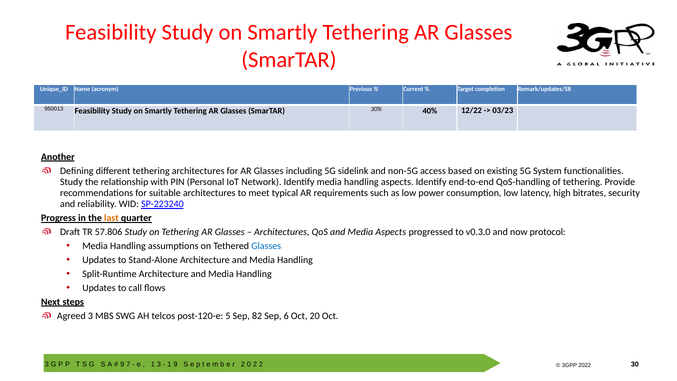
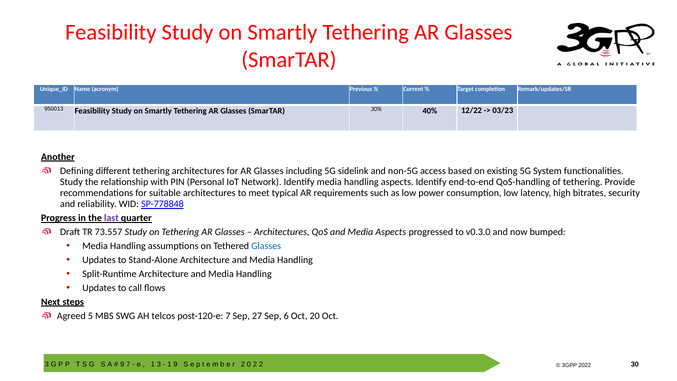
SP-223240: SP-223240 -> SP-778848 (162, 204)
last colour: orange -> purple (111, 218)
57.806: 57.806 -> 73.557 (109, 232)
protocol: protocol -> bumped (548, 232)
Agreed 3: 3 -> 5 (90, 316)
post-120-e 5: 5 -> 7 (228, 316)
82: 82 -> 27 (257, 316)
